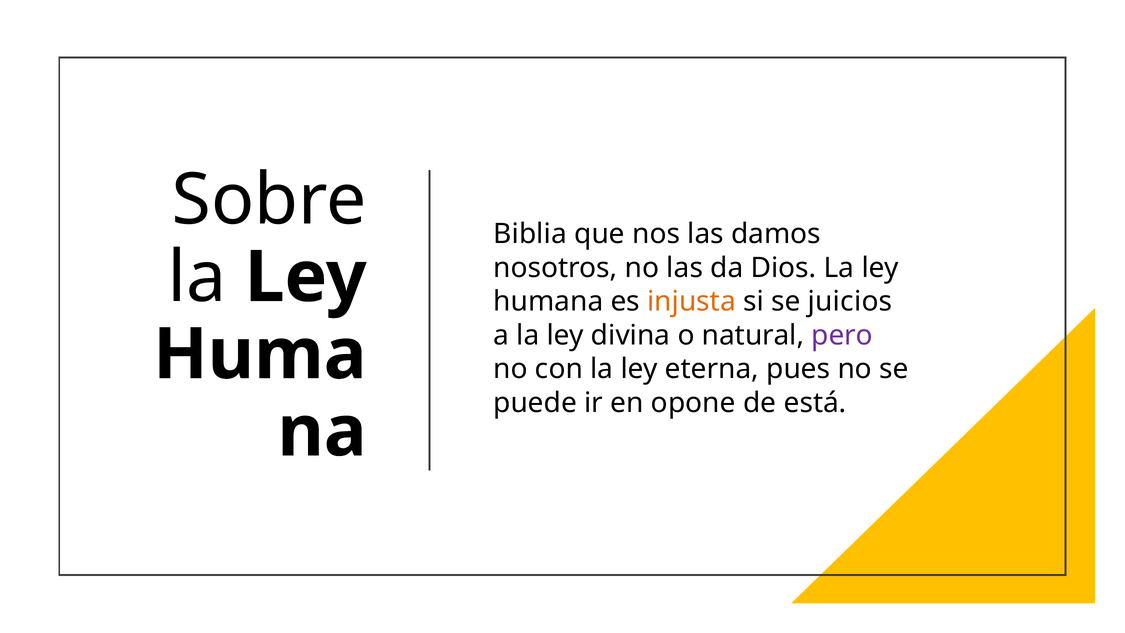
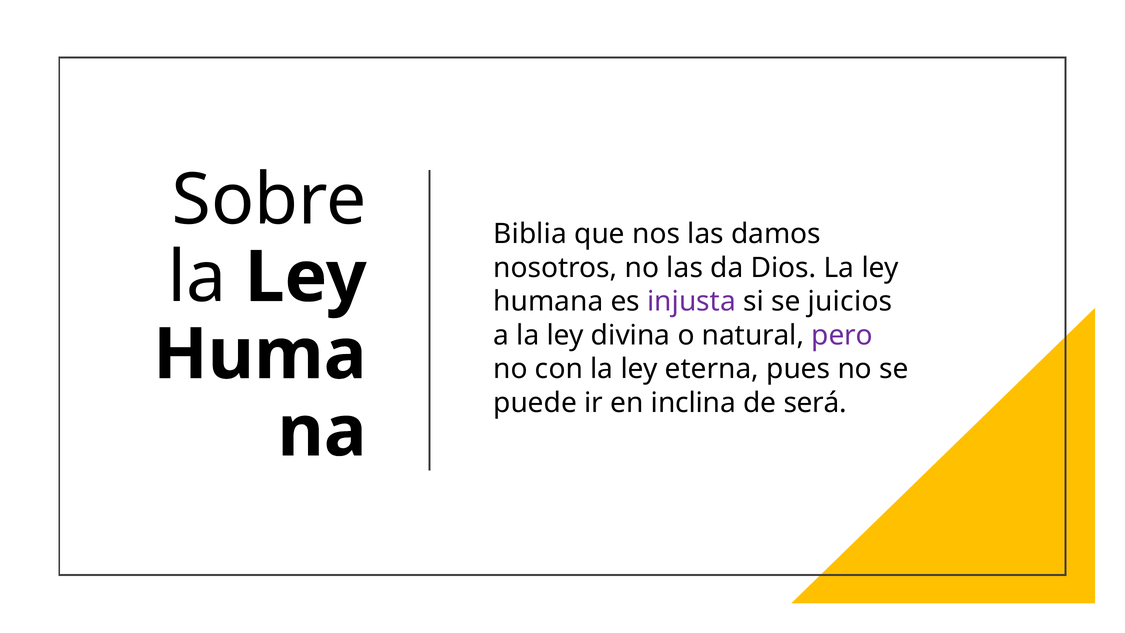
injusta colour: orange -> purple (691, 301)
opone: opone -> inclina (693, 403)
está: está -> será (815, 403)
